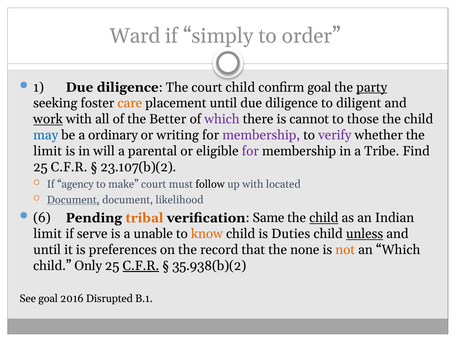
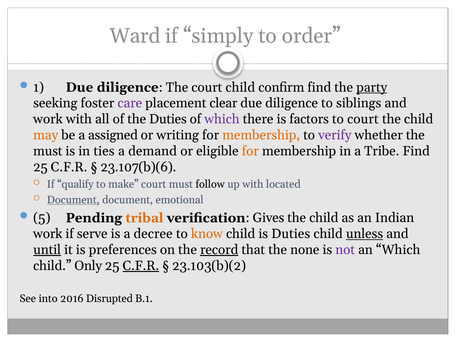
confirm goal: goal -> find (319, 87)
care colour: orange -> purple (130, 103)
placement until: until -> clear (223, 103)
diligent: diligent -> siblings (359, 103)
work underline: present -> none (48, 119)
the Better: Better -> Duties (168, 119)
cannot: cannot -> factors (309, 119)
to those: those -> court (363, 119)
may colour: blue -> orange (46, 135)
ordinary: ordinary -> assigned (113, 135)
membership colour: purple -> orange (261, 135)
limit: limit -> must (48, 151)
will: will -> ties (104, 151)
parental: parental -> demand (153, 151)
for colour: purple -> orange (250, 151)
23.107(b)(2: 23.107(b)(2 -> 23.107(b)(6 (138, 167)
agency: agency -> qualify (75, 184)
likelihood: likelihood -> emotional (180, 200)
6: 6 -> 5 (42, 218)
Same: Same -> Gives (268, 218)
child underline: present -> none (324, 218)
limit: limit -> work (48, 234)
unable: unable -> decree (153, 234)
until underline: none -> present (47, 250)
record underline: none -> present (219, 250)
not colour: orange -> purple (345, 250)
35.938(b)(2: 35.938(b)(2 -> 23.103(b)(2 (209, 266)
See goal: goal -> into (48, 299)
